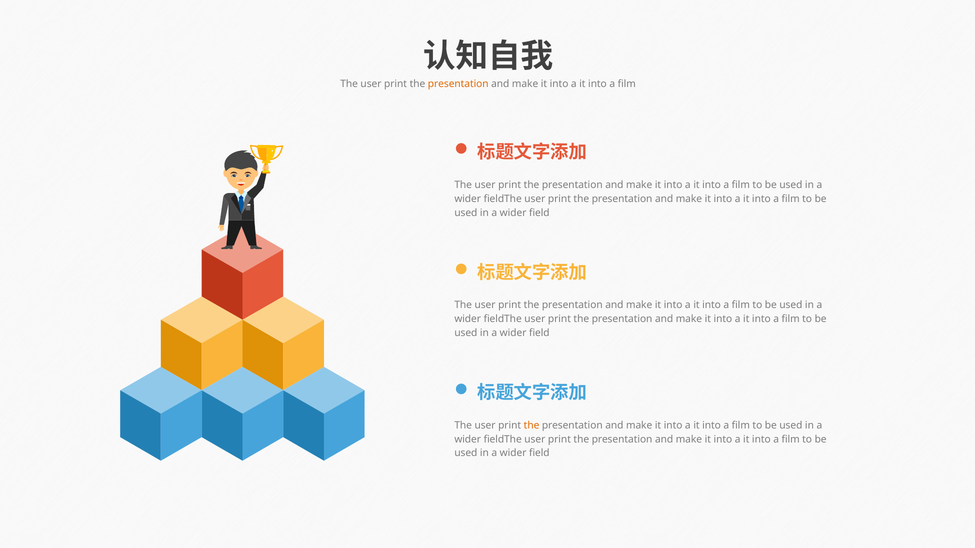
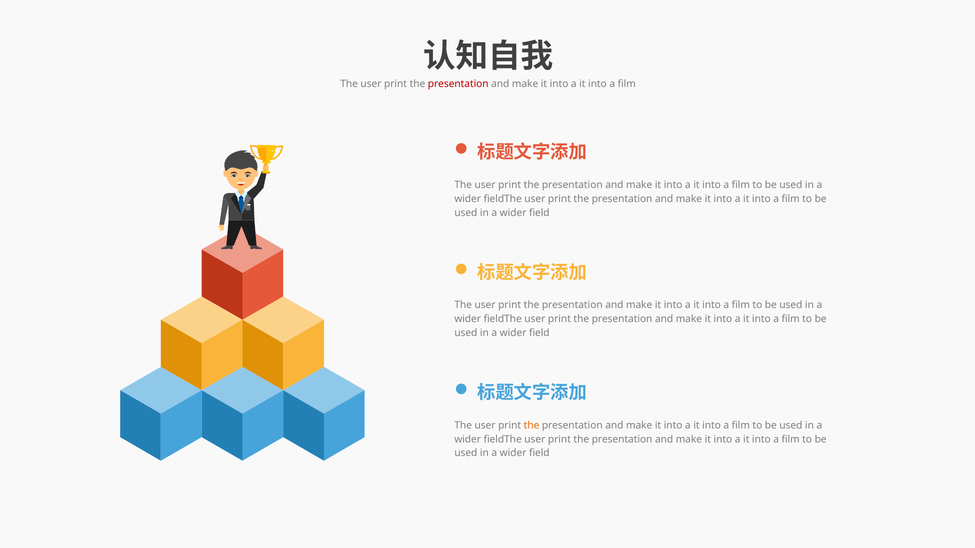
presentation colour: orange -> red (458, 84)
